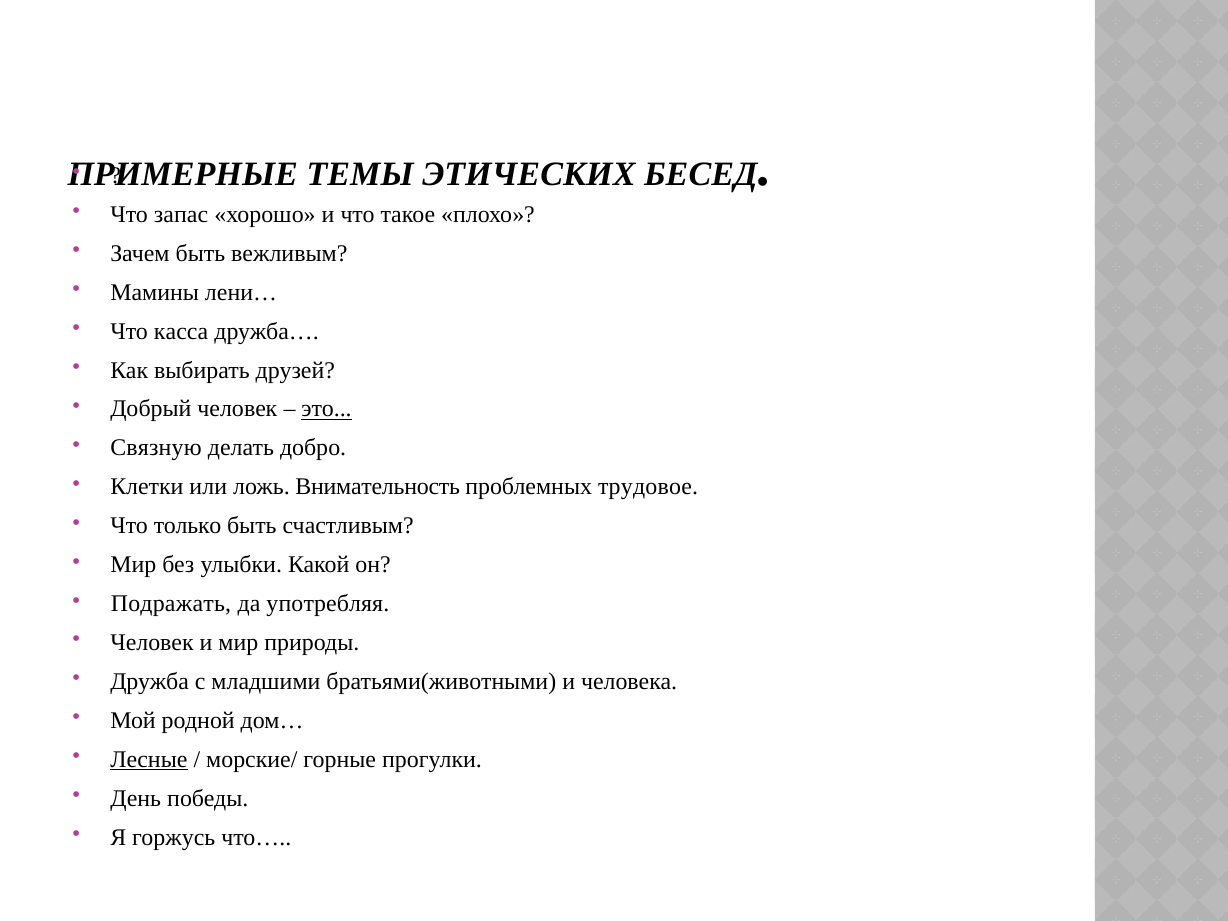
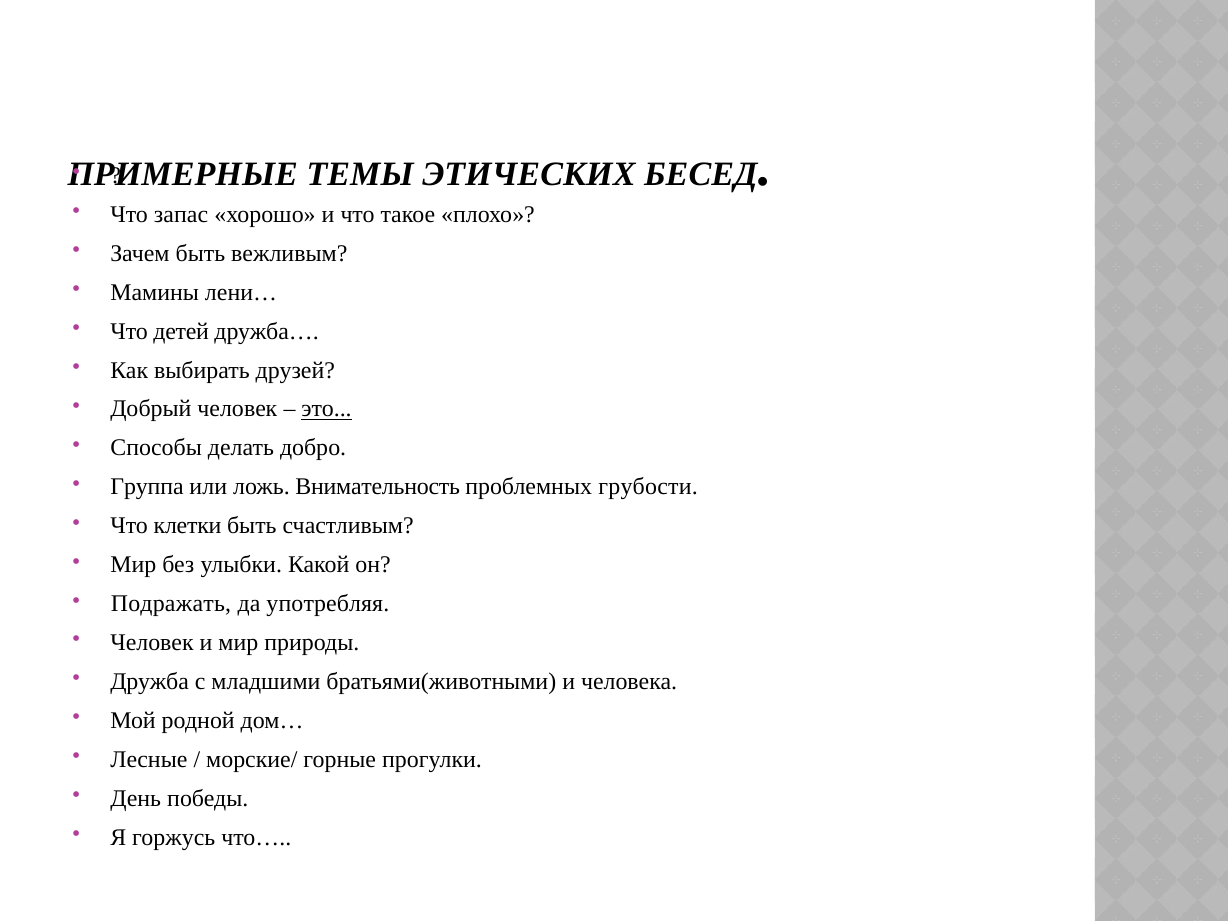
касса: касса -> детей (181, 331)
Связную: Связную -> Способы (156, 448)
Клетки: Клетки -> Группа (147, 487)
трудовое: трудовое -> грубости (648, 487)
только: только -> клетки (188, 526)
Лесные underline: present -> none (149, 759)
